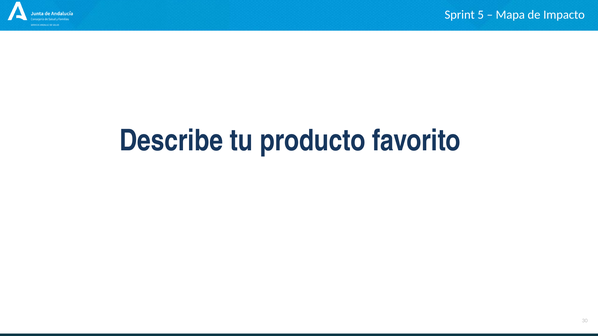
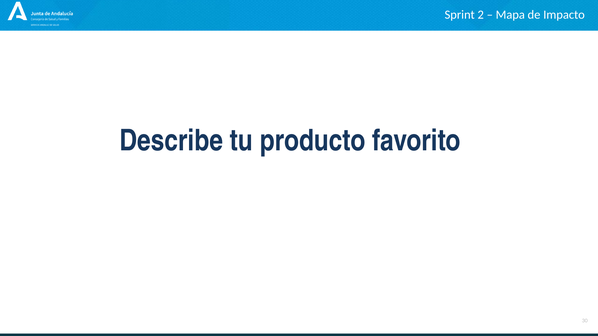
5: 5 -> 2 (481, 15)
